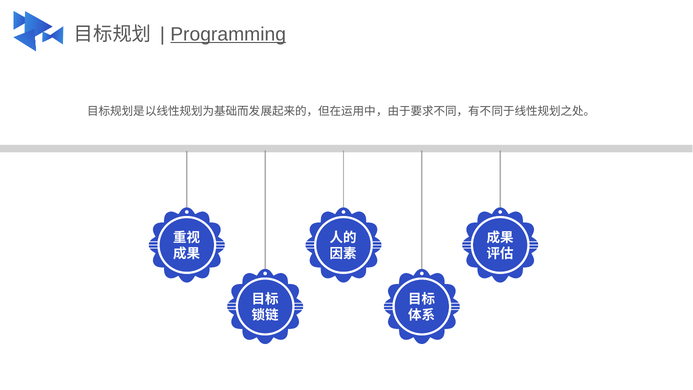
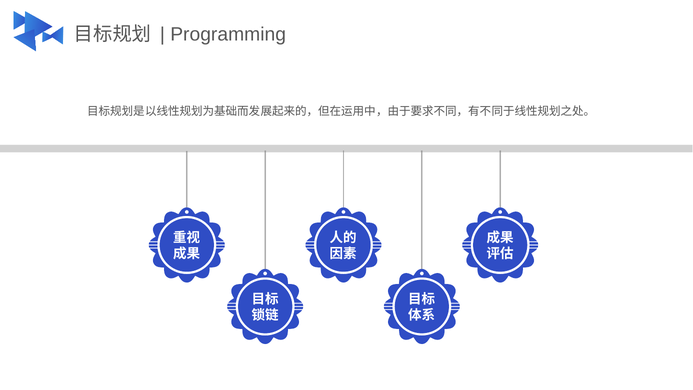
Programming underline: present -> none (228, 34)
